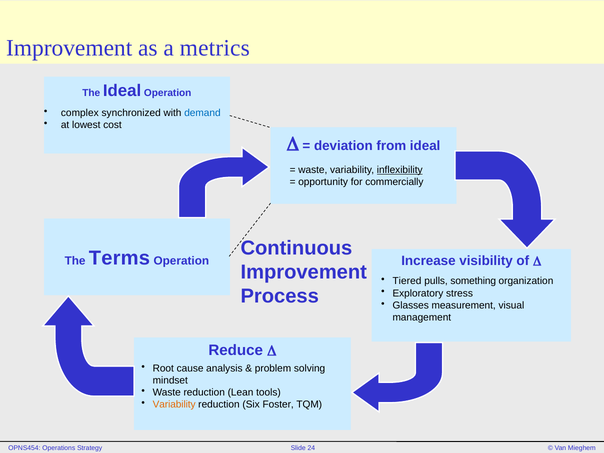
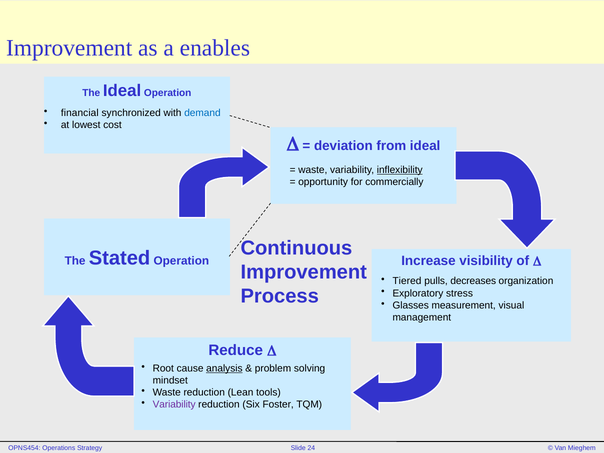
metrics: metrics -> enables (215, 48)
complex: complex -> financial (80, 113)
Terms: Terms -> Stated (120, 258)
something: something -> decreases (473, 281)
analysis underline: none -> present (224, 368)
Variability colour: orange -> purple (174, 405)
